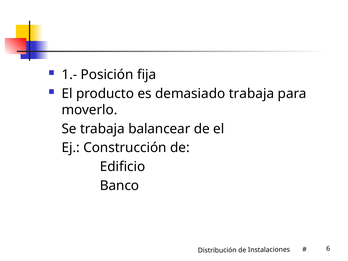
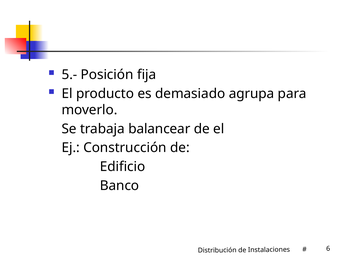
1.-: 1.- -> 5.- (69, 75)
demasiado trabaja: trabaja -> agrupa (252, 94)
